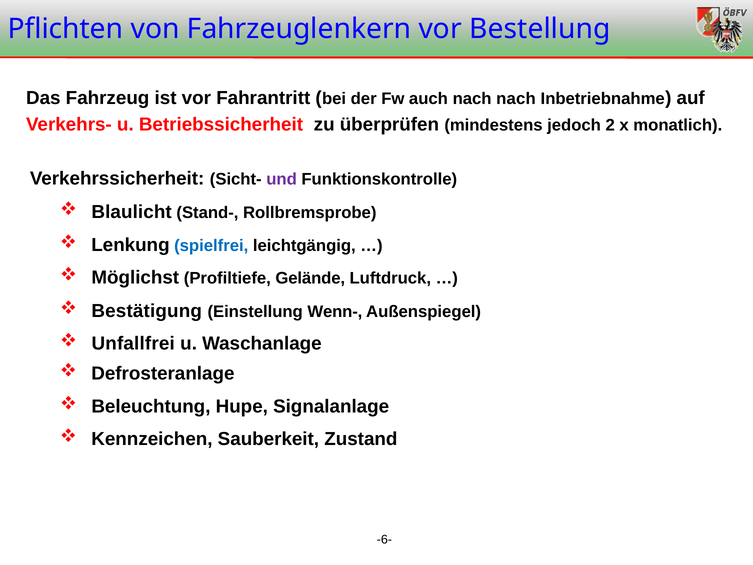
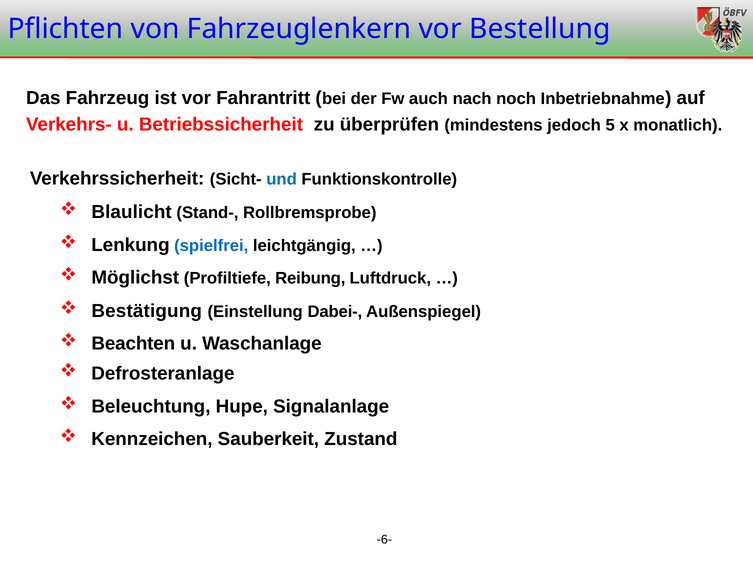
nach nach: nach -> noch (516, 99)
2: 2 -> 5 (610, 125)
und colour: purple -> blue (282, 179)
Gelände: Gelände -> Reibung (310, 278)
Wenn-: Wenn- -> Dabei- (335, 312)
Unfallfrei: Unfallfrei -> Beachten (133, 344)
